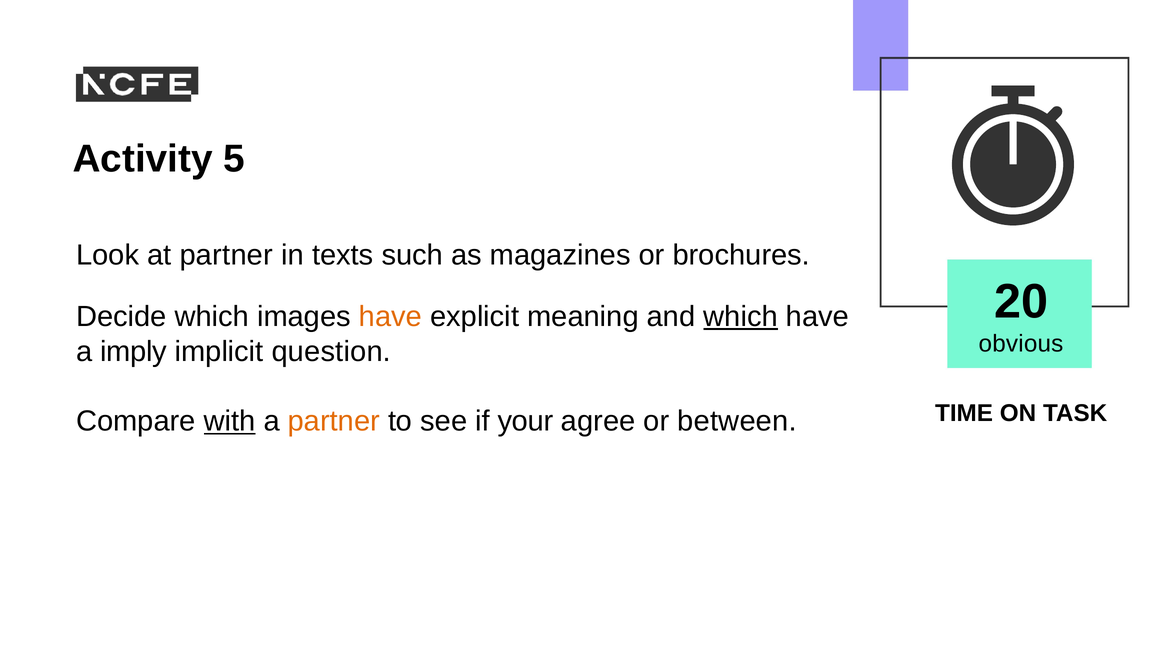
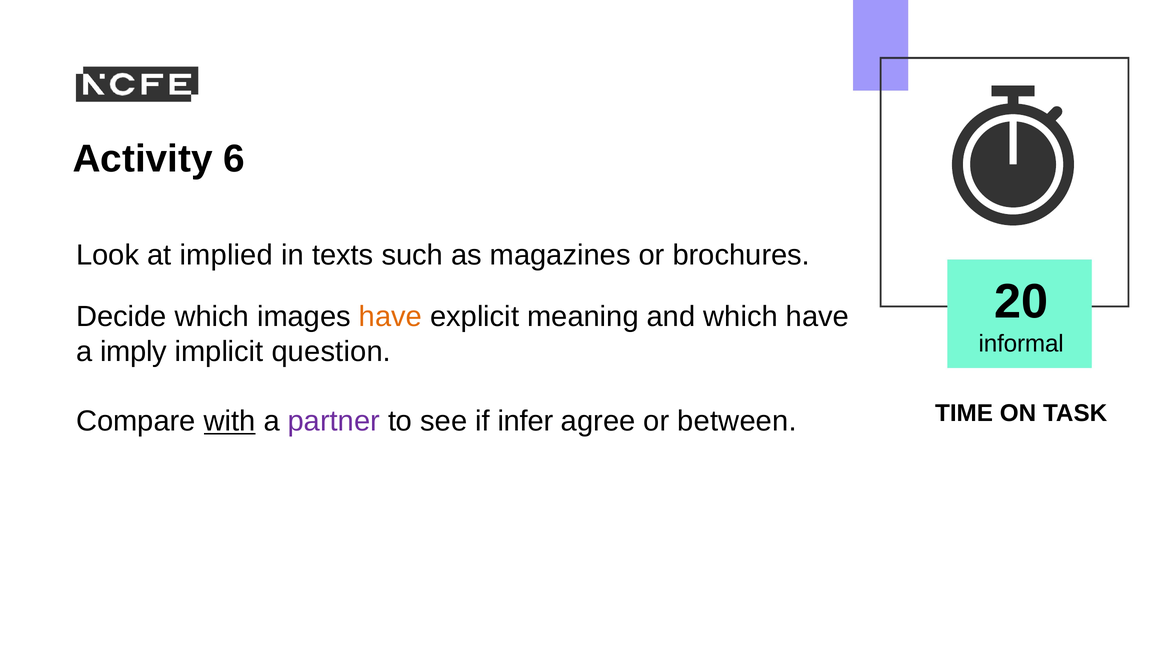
5: 5 -> 6 (234, 159)
at partner: partner -> implied (226, 255)
which underline: present -> none (741, 316)
obvious: obvious -> informal (1021, 344)
partner colour: orange -> purple (334, 421)
your: your -> infer (526, 421)
